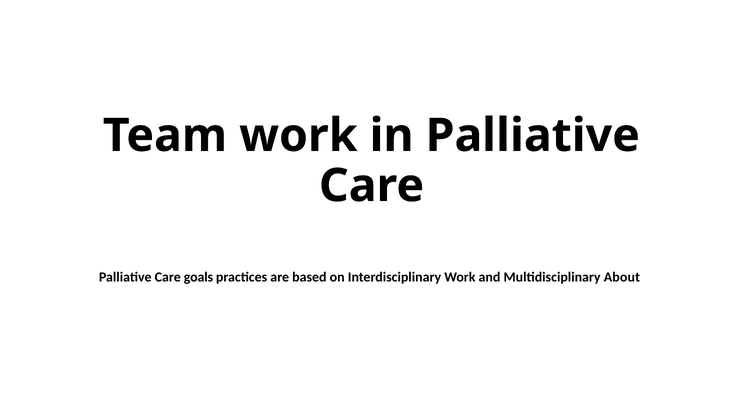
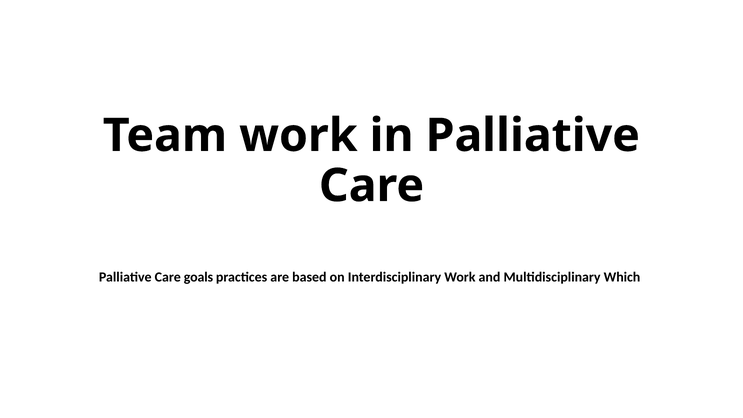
About: About -> Which (622, 277)
